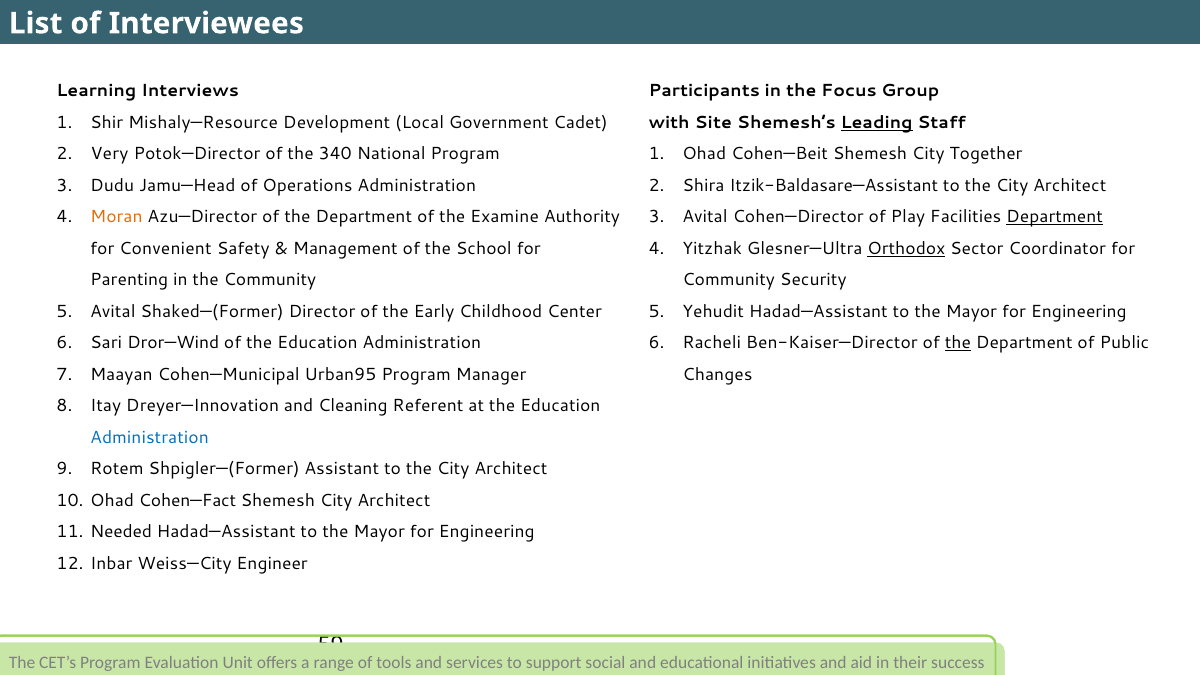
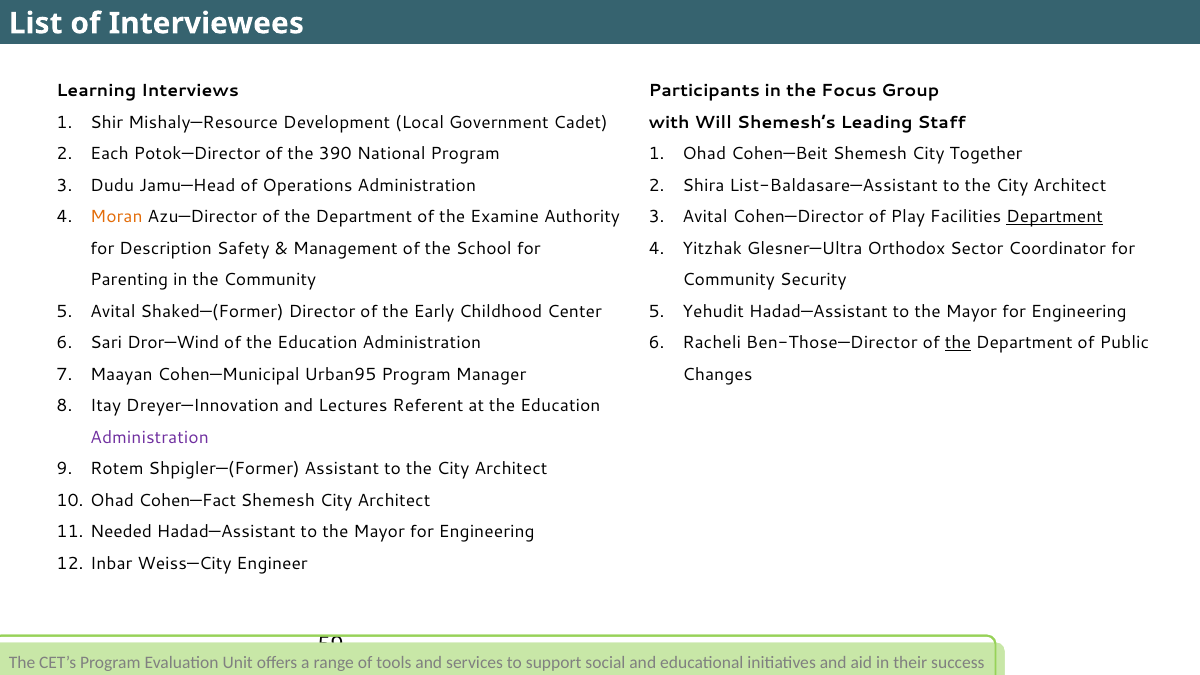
Site: Site -> Will (713, 123)
Leading underline: present -> none (877, 123)
Very: Very -> Each (110, 154)
340: 340 -> 390 (335, 154)
Itzik-Baldasare—Assistant: Itzik-Baldasare—Assistant -> List-Baldasare—Assistant (834, 186)
Convenient: Convenient -> Description (166, 249)
Orthodox underline: present -> none (906, 249)
Ben-Kaiser—Director: Ben-Kaiser—Director -> Ben-Those—Director (832, 343)
Cleaning: Cleaning -> Lectures (353, 406)
Administration colour: blue -> purple (149, 438)
